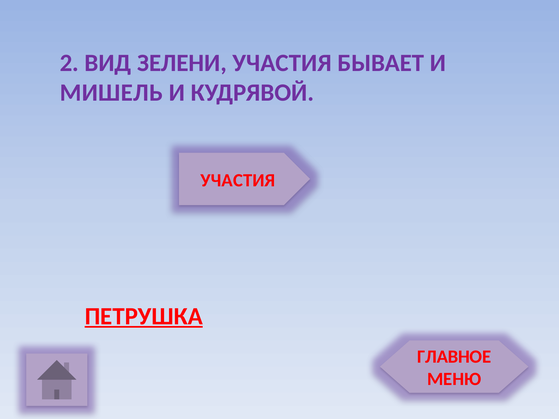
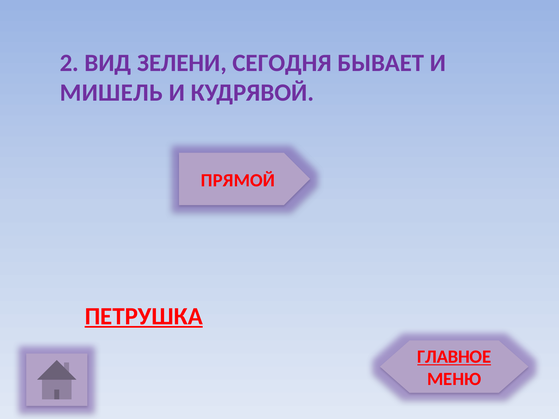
ЗЕЛЕНИ УЧАСТИЯ: УЧАСТИЯ -> СЕГОДНЯ (282, 63)
УЧАСТИЯ: УЧАСТИЯ -> ПРЯМОЙ (238, 180)
ГЛАВНОЕ underline: none -> present (454, 357)
